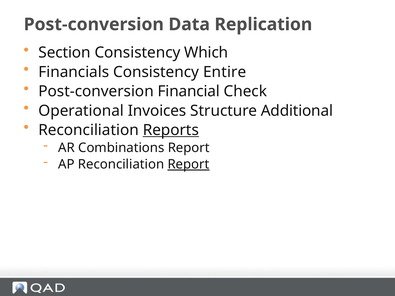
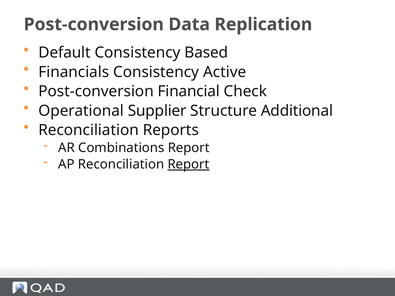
Section: Section -> Default (65, 53)
Which: Which -> Based (206, 53)
Entire: Entire -> Active (225, 72)
Invoices: Invoices -> Supplier (157, 111)
Reports underline: present -> none (171, 130)
